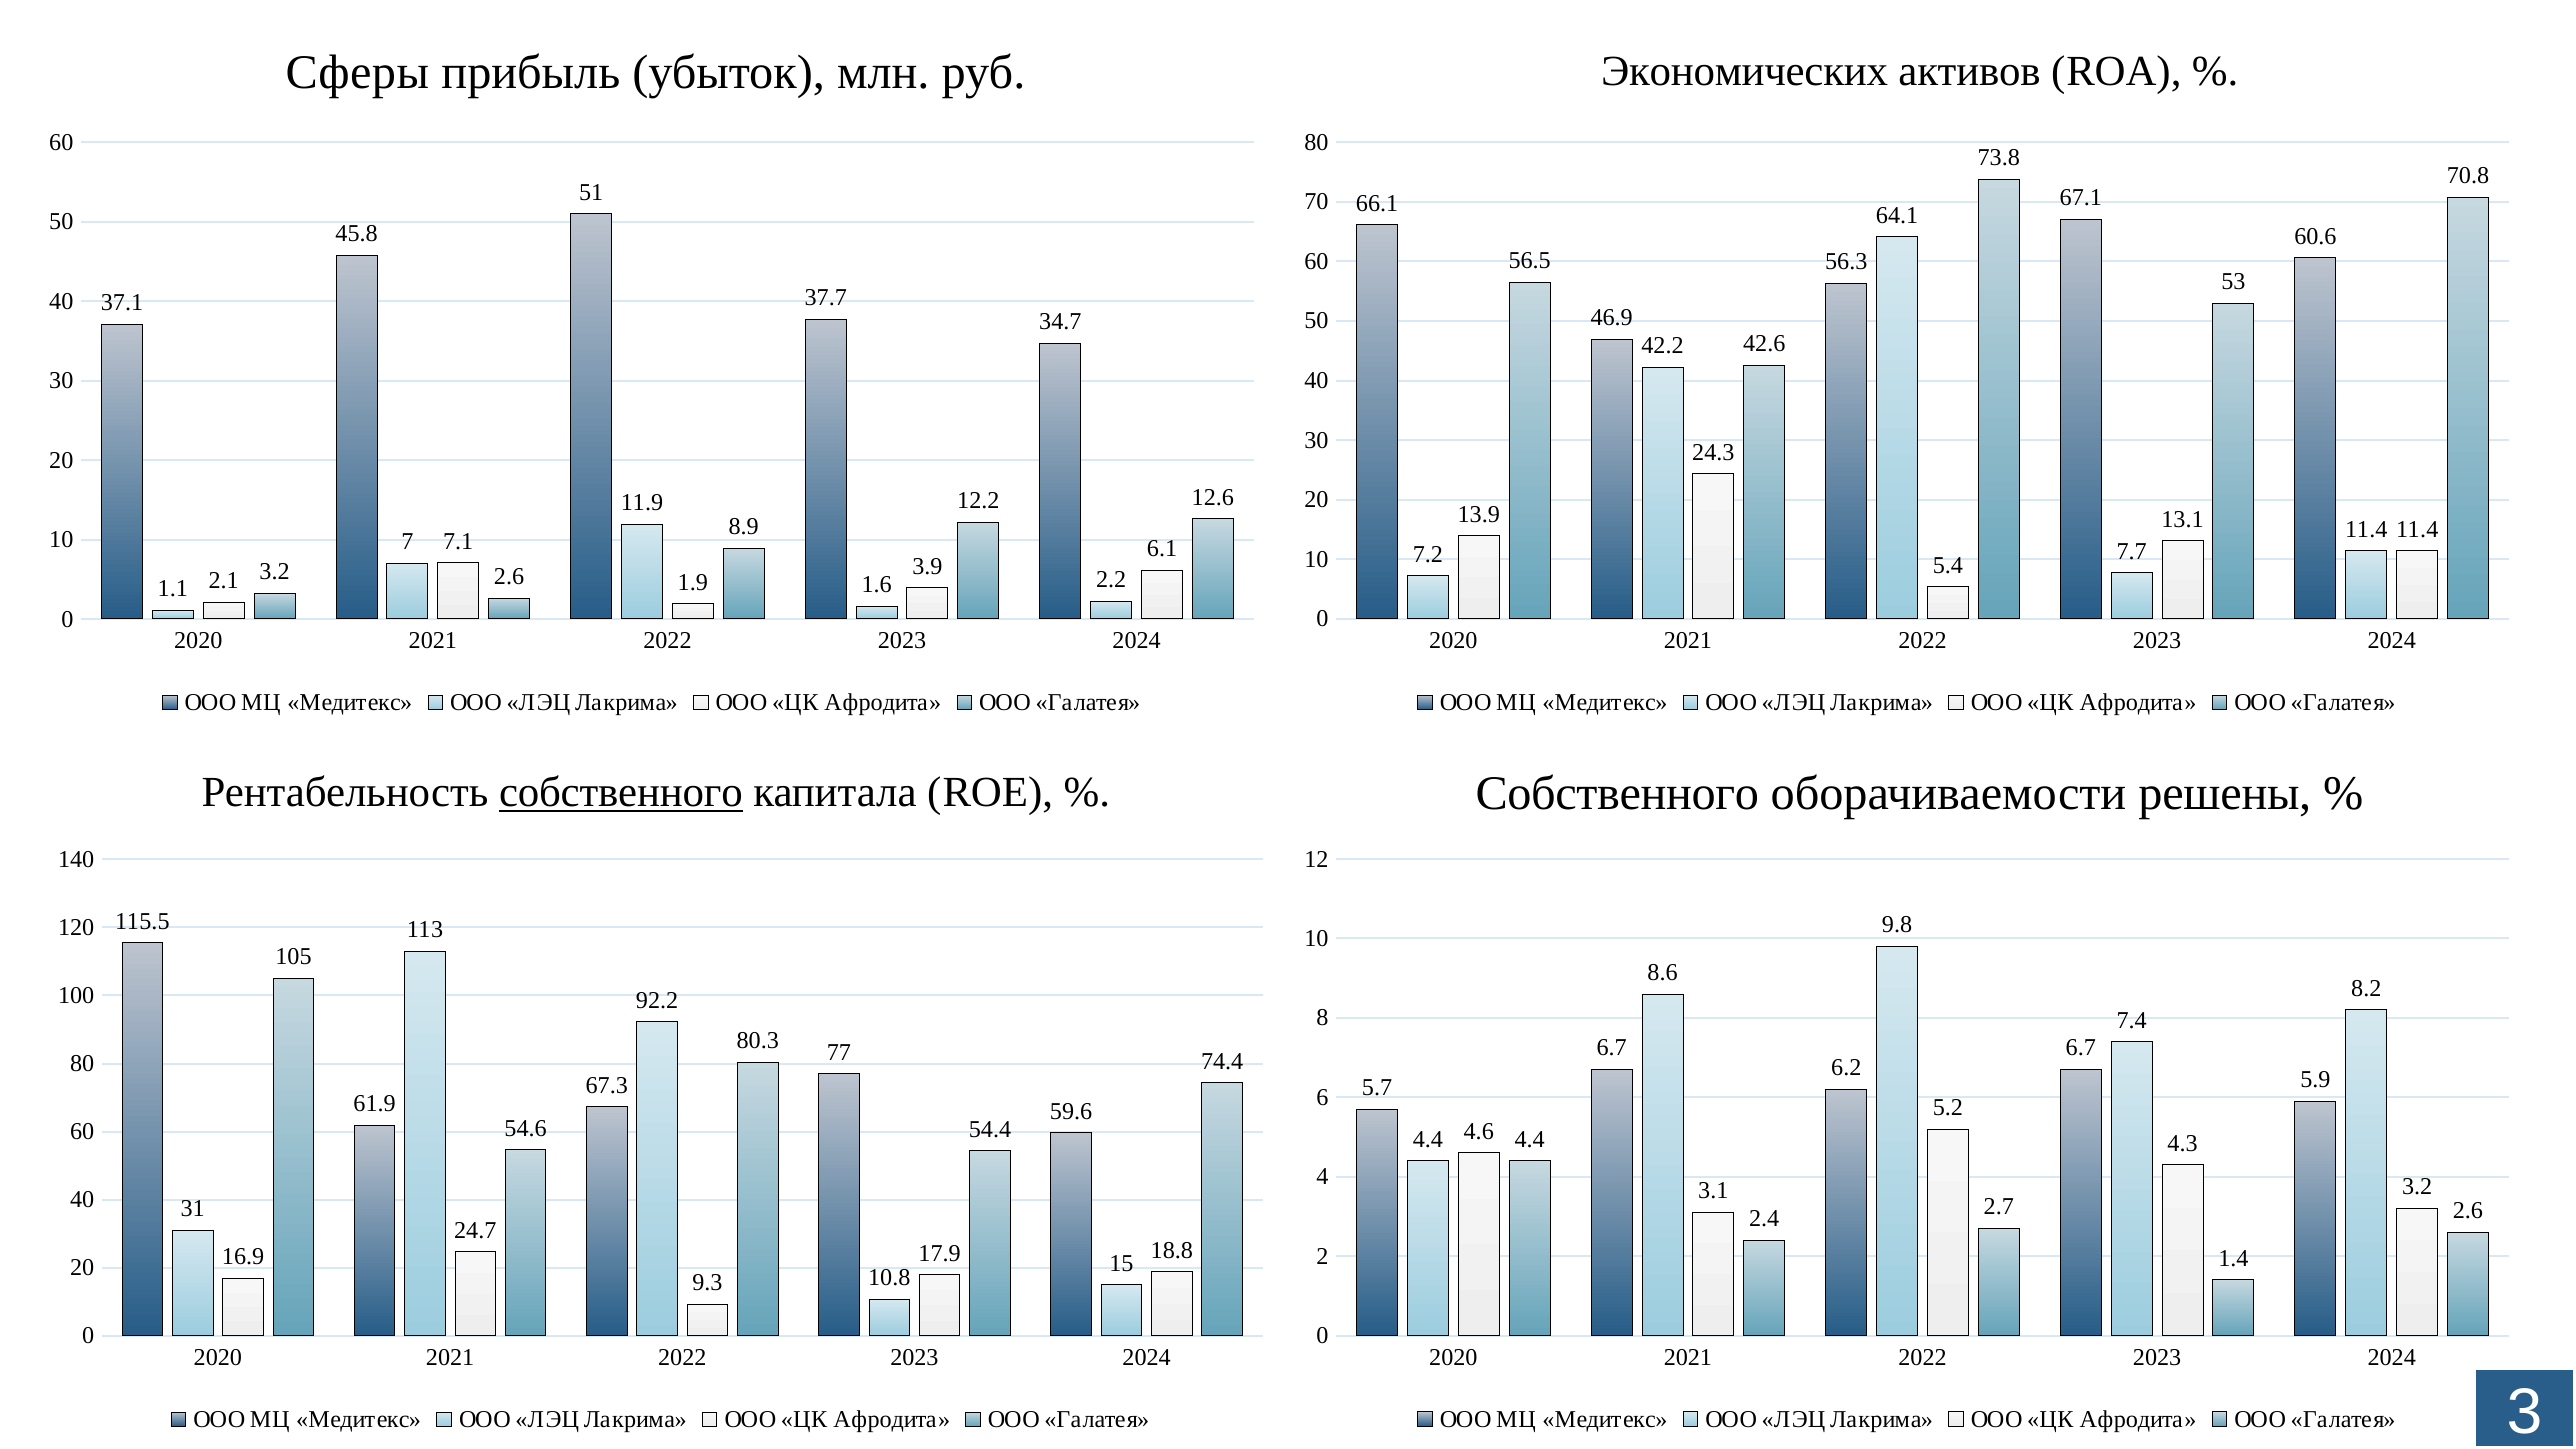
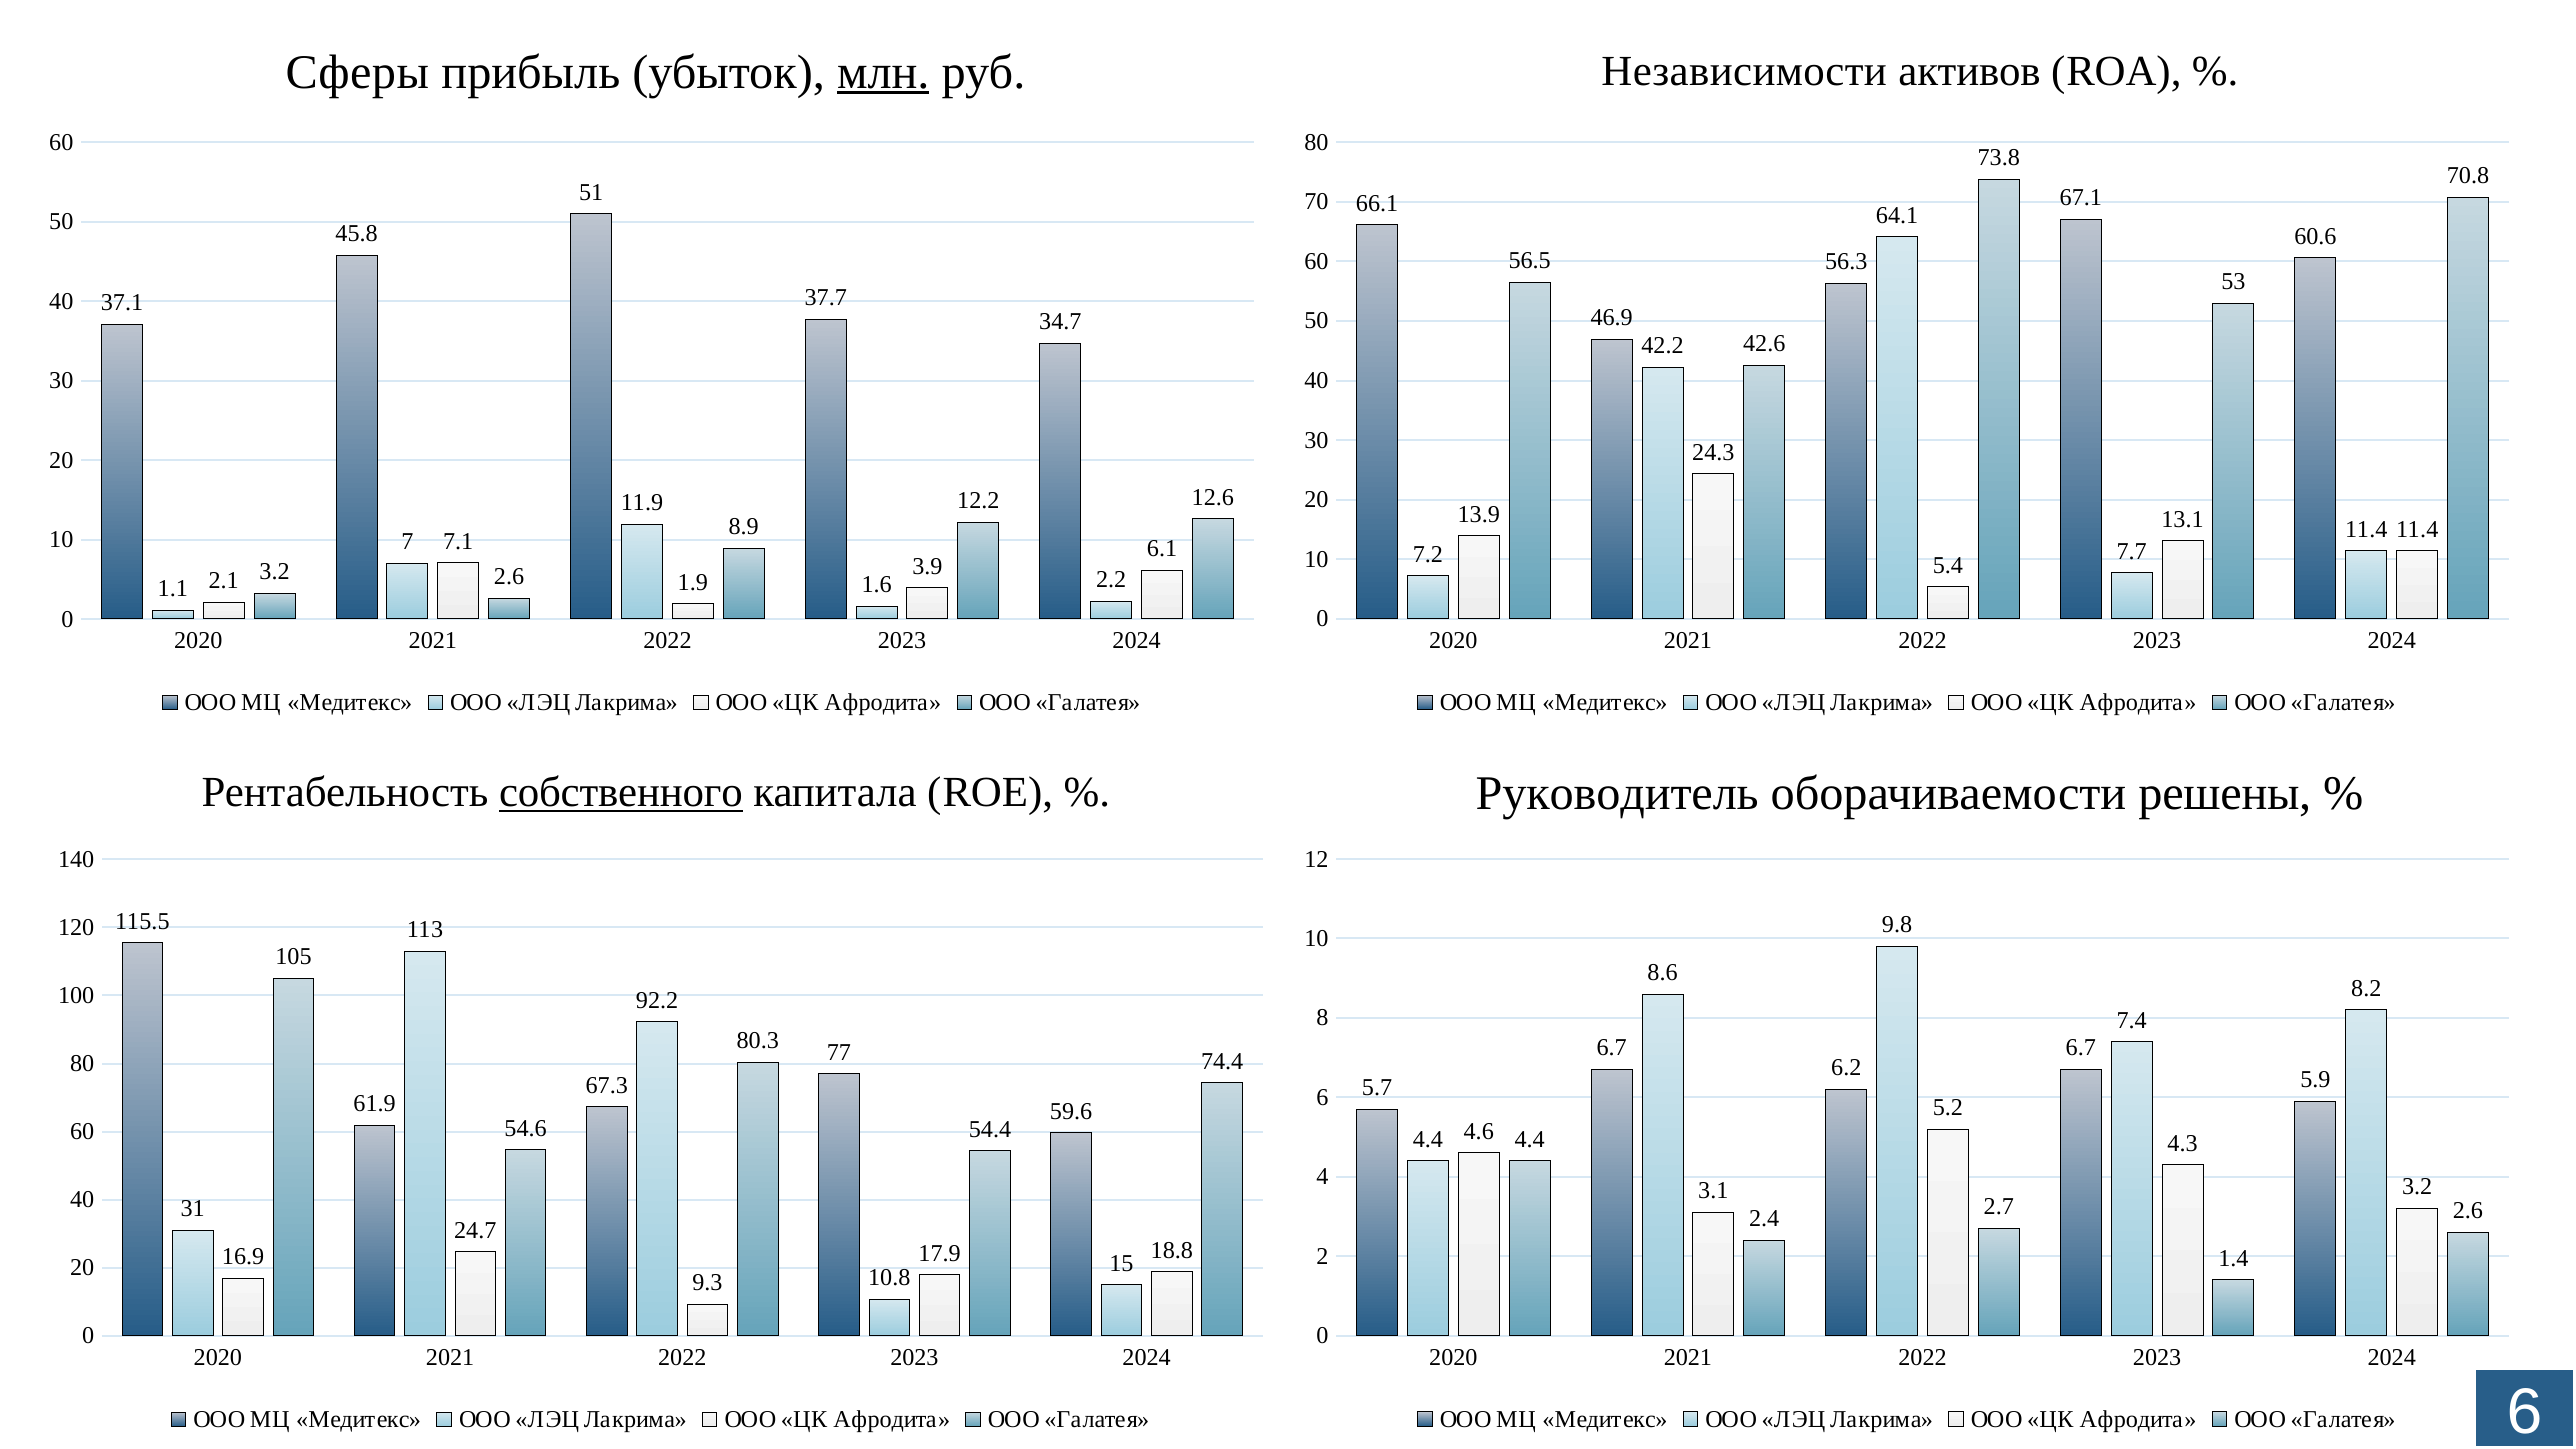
млн underline: none -> present (883, 72)
Экономических: Экономических -> Независимости (1744, 71)
Собственного: Собственного -> Руководитель (1617, 793)
Галатея 3: 3 -> 6 (2524, 1413)
